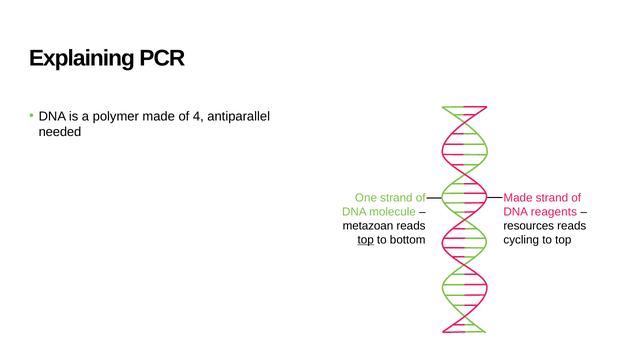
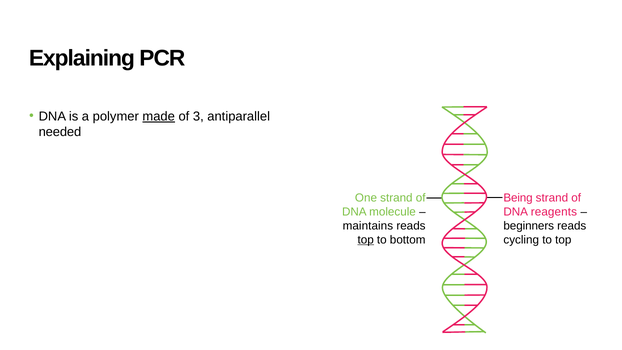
made underline: none -> present (159, 116)
4: 4 -> 3 (198, 116)
Made: Made -> Being (518, 198)
metazoan: metazoan -> maintains (368, 226)
resources: resources -> beginners (529, 226)
